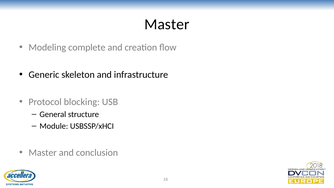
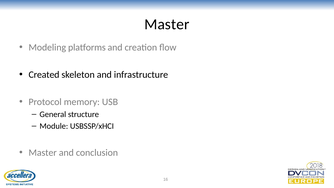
complete: complete -> platforms (87, 47)
Generic: Generic -> Created (44, 75)
blocking: blocking -> memory (82, 102)
